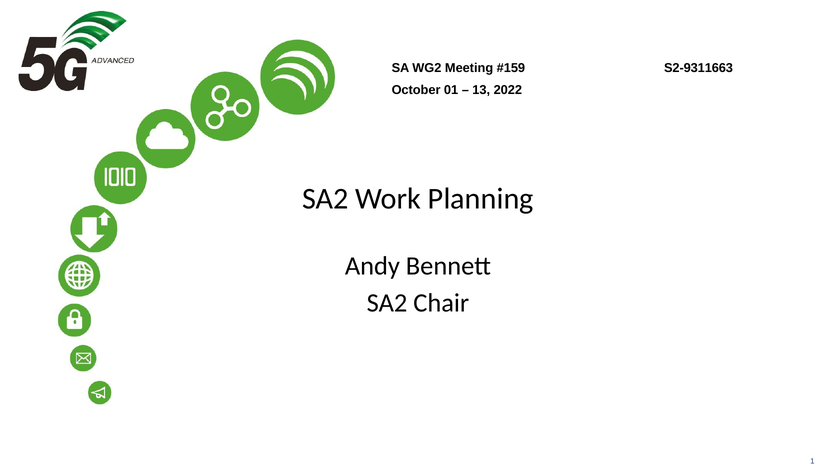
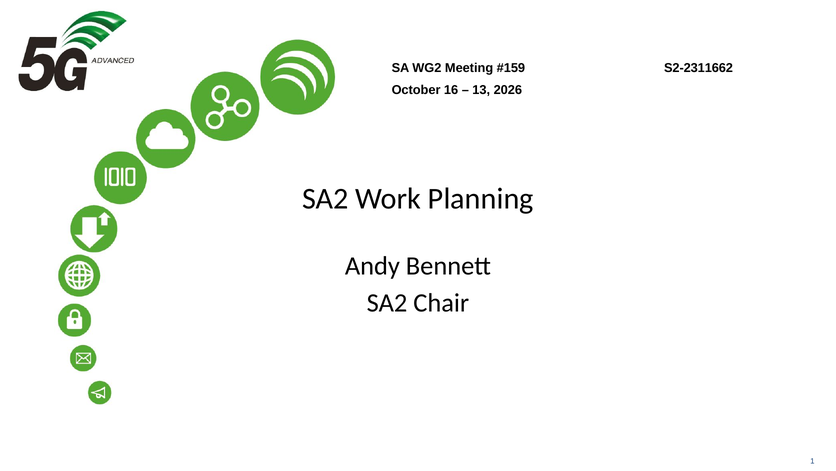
S2-9311663: S2-9311663 -> S2-2311662 (698, 68)
01: 01 -> 16 (451, 90)
2022: 2022 -> 2026 (508, 90)
